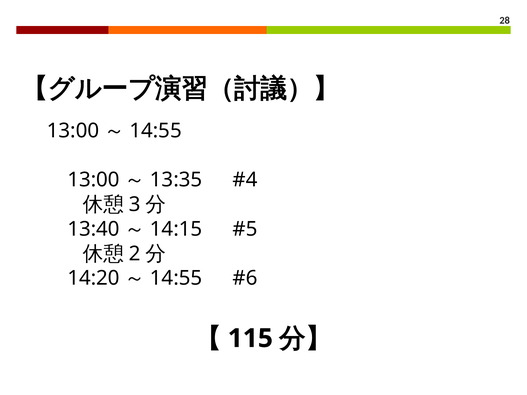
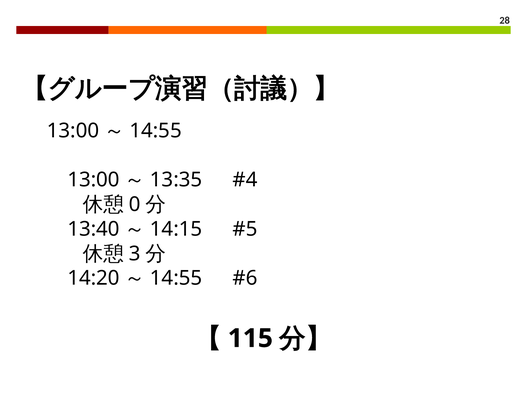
3: 3 -> 0 (135, 205)
2: 2 -> 3 (135, 254)
